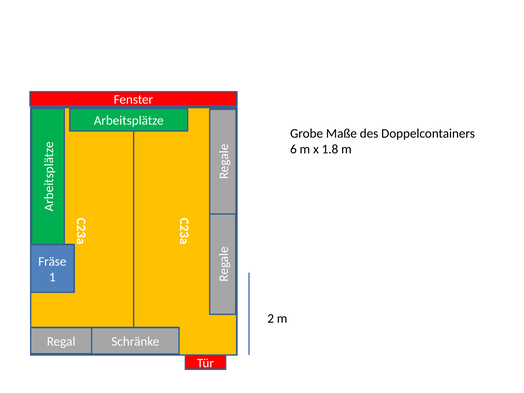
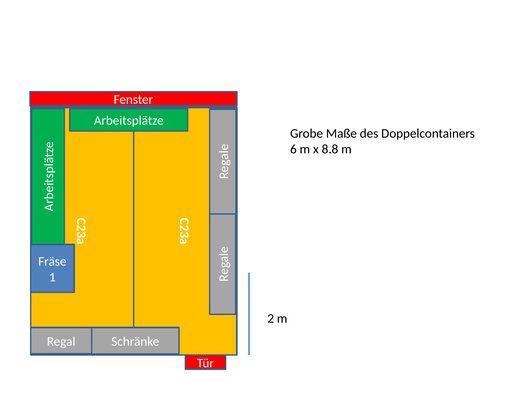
1.8: 1.8 -> 8.8 (330, 149)
